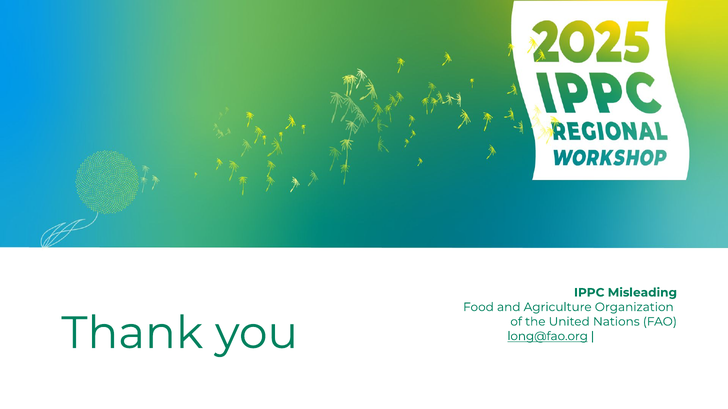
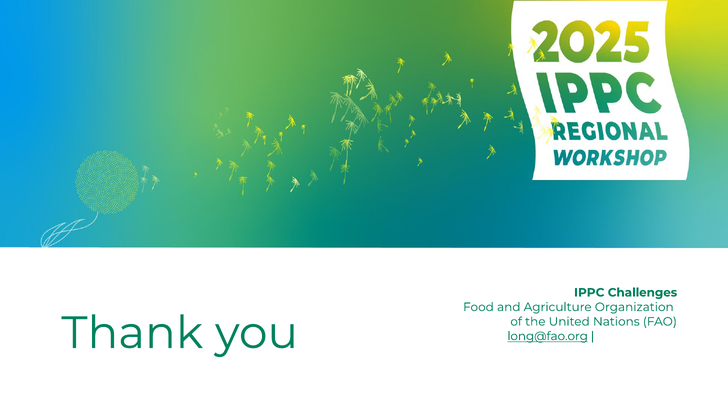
Misleading: Misleading -> Challenges (642, 293)
